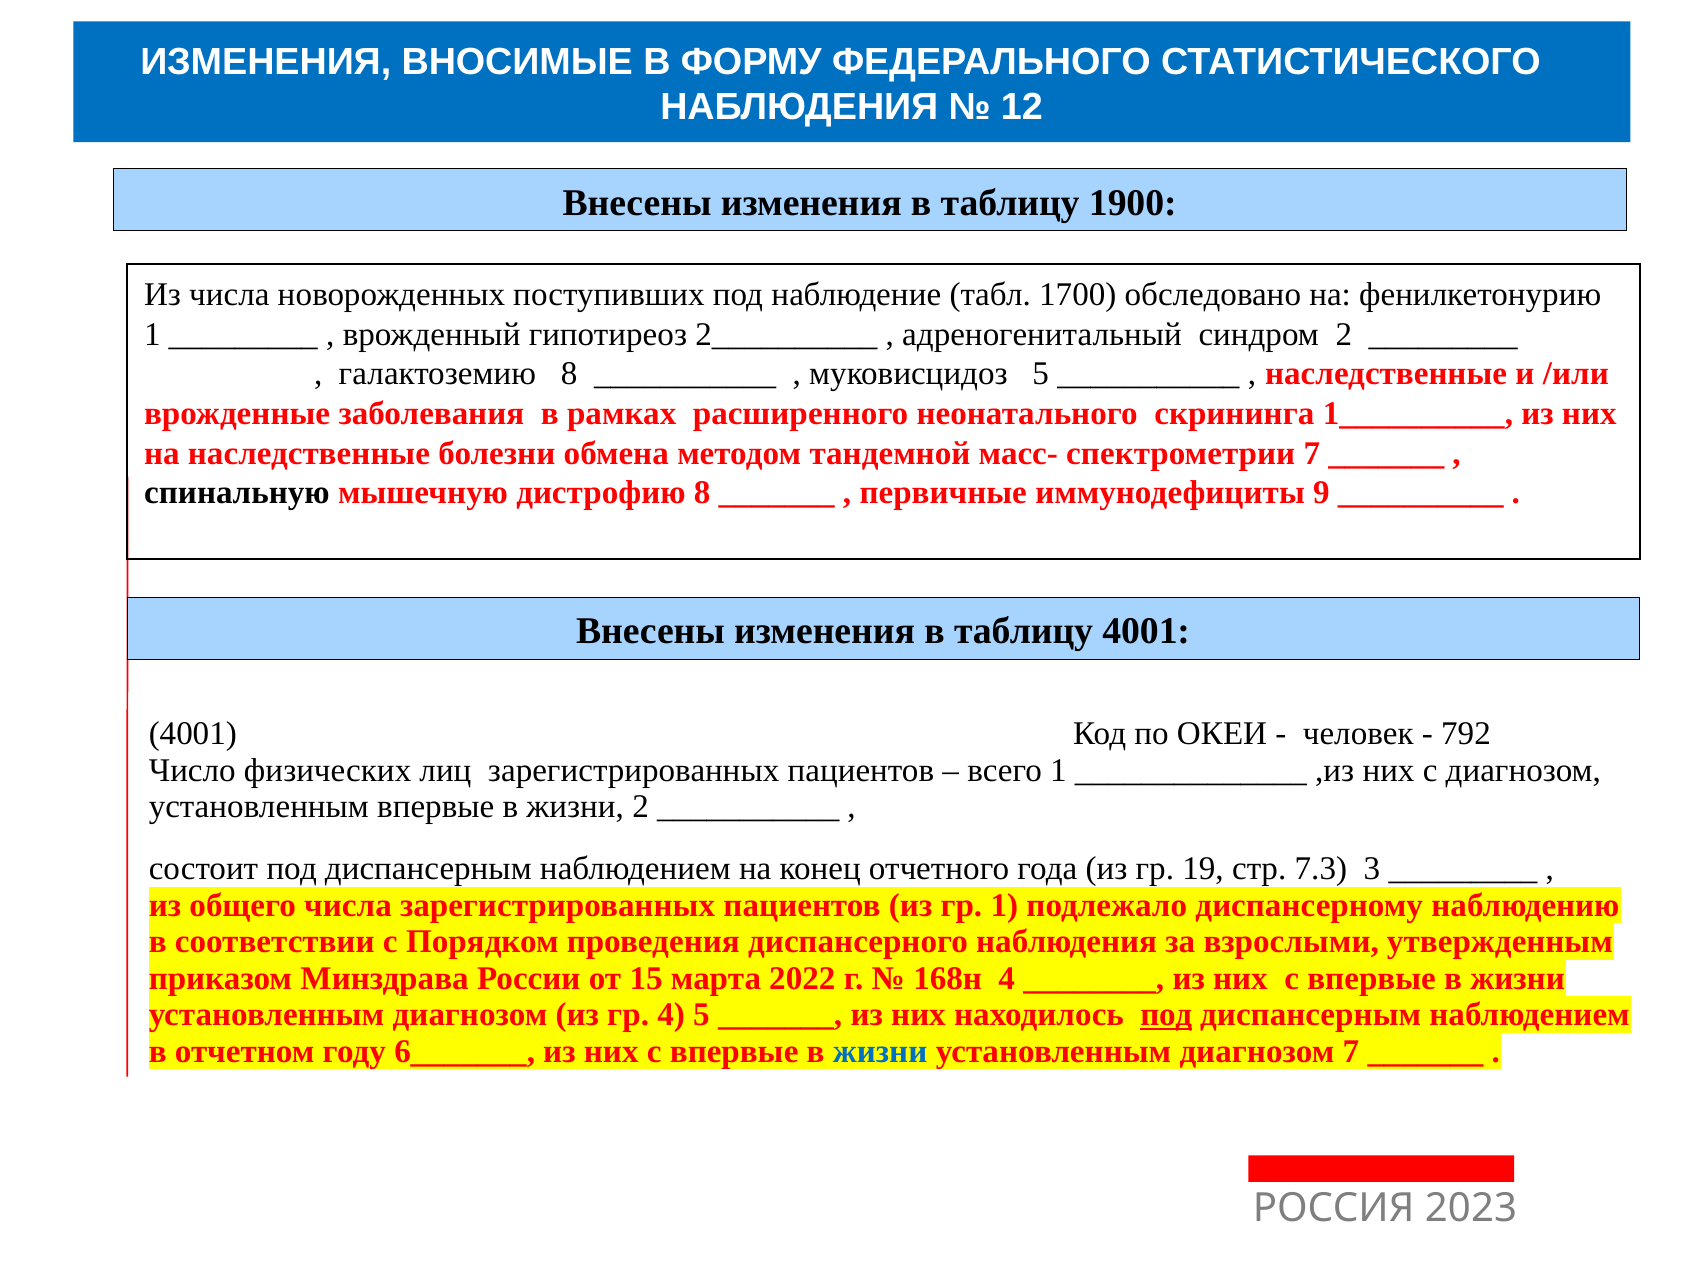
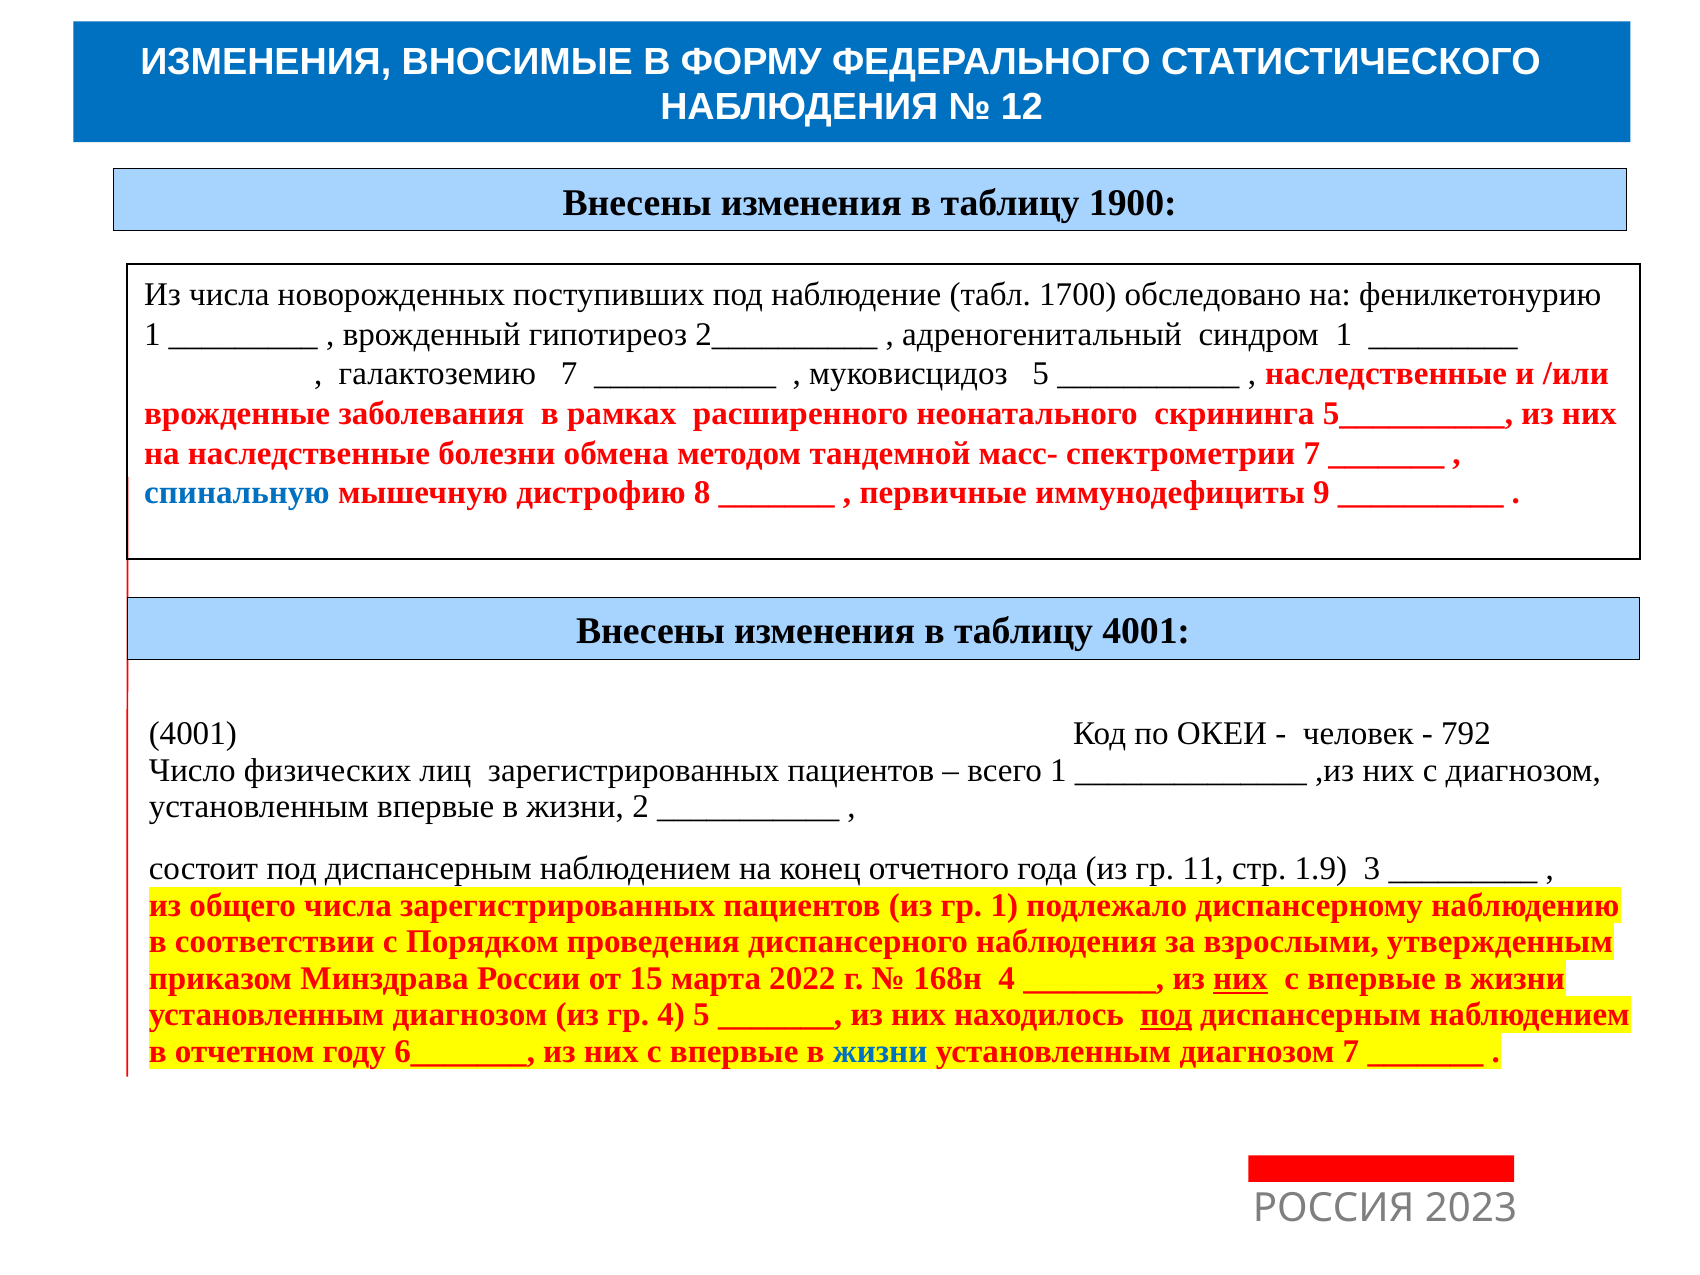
синдром 2: 2 -> 1 (1344, 334)
галактоземию 8: 8 -> 7 (569, 374)
1__________: 1__________ -> 5__________ (1418, 414)
спинальную colour: black -> blue (237, 493)
19: 19 -> 11 (1203, 869)
7.3: 7.3 -> 1.9 (1321, 869)
них underline: none -> present (1240, 978)
